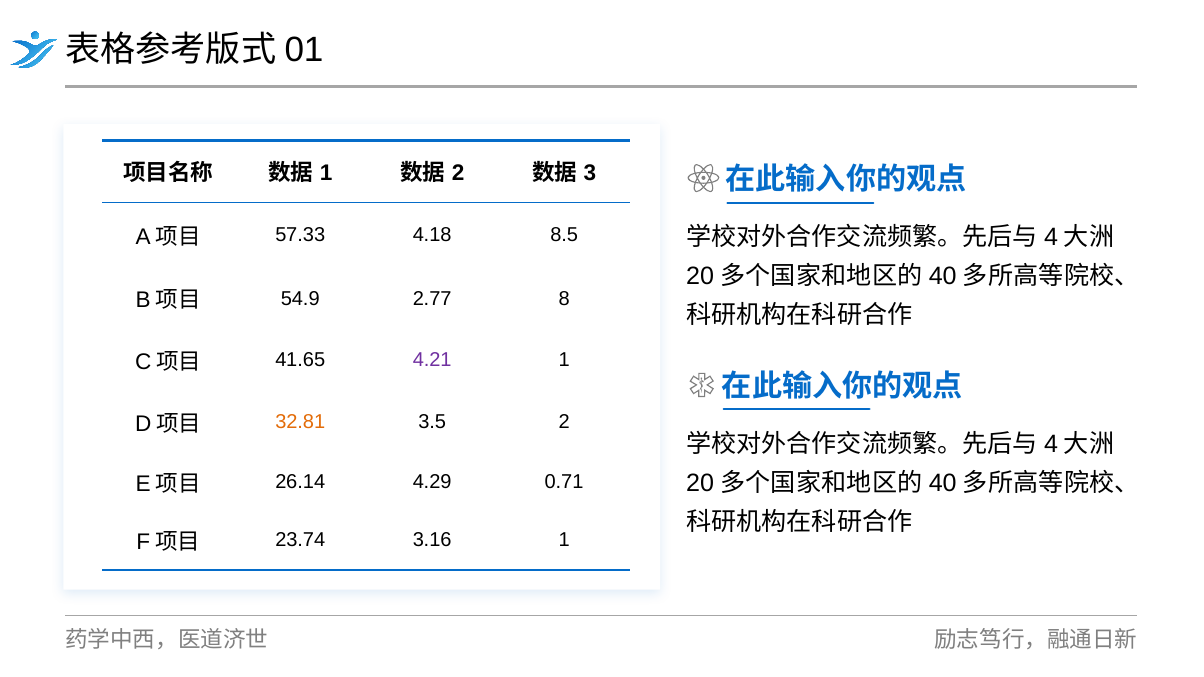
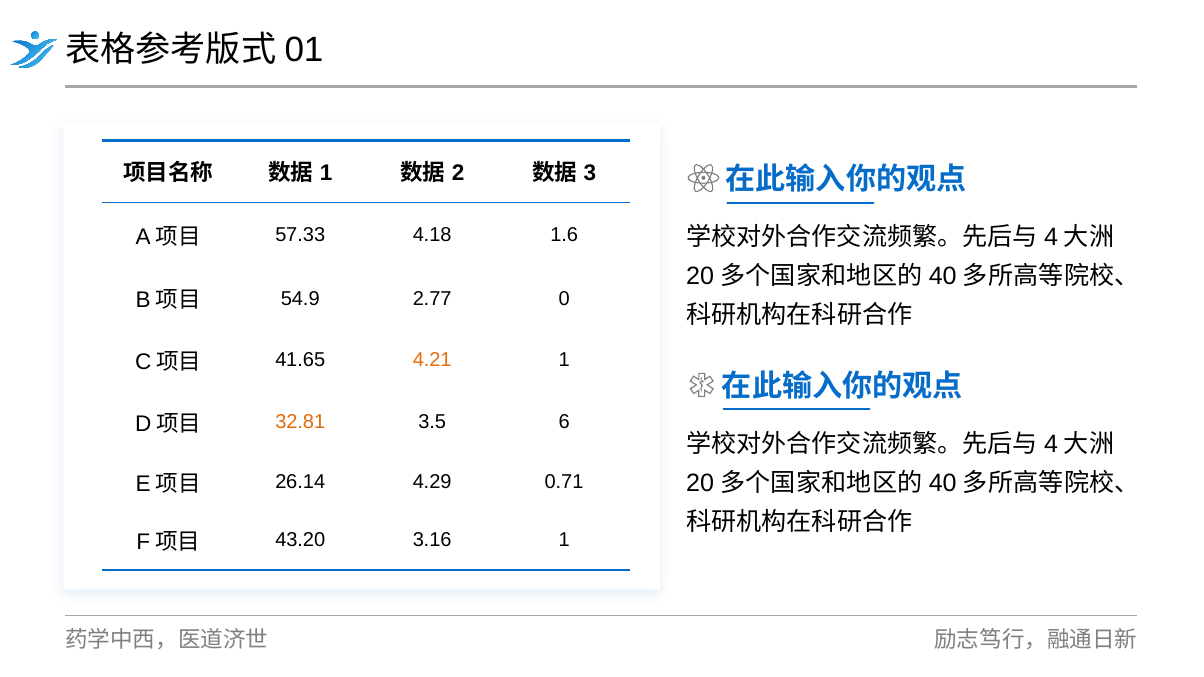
8.5: 8.5 -> 1.6 (564, 235)
8: 8 -> 0 (564, 299)
4.21 colour: purple -> orange (432, 360)
3.5 2: 2 -> 6 (564, 422)
23.74: 23.74 -> 43.20 (300, 541)
